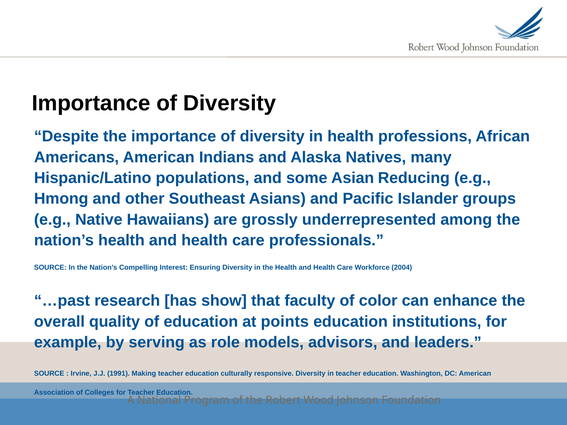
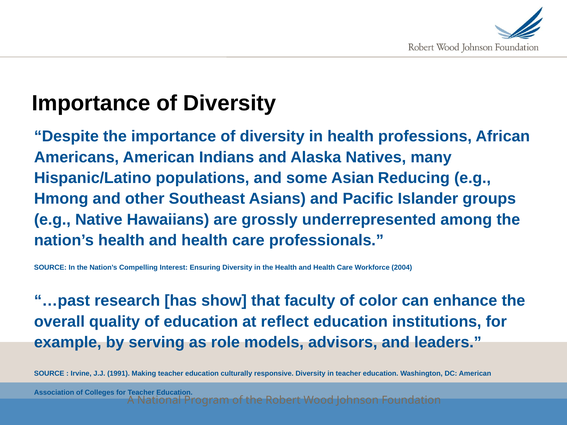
points: points -> reflect (285, 322)
